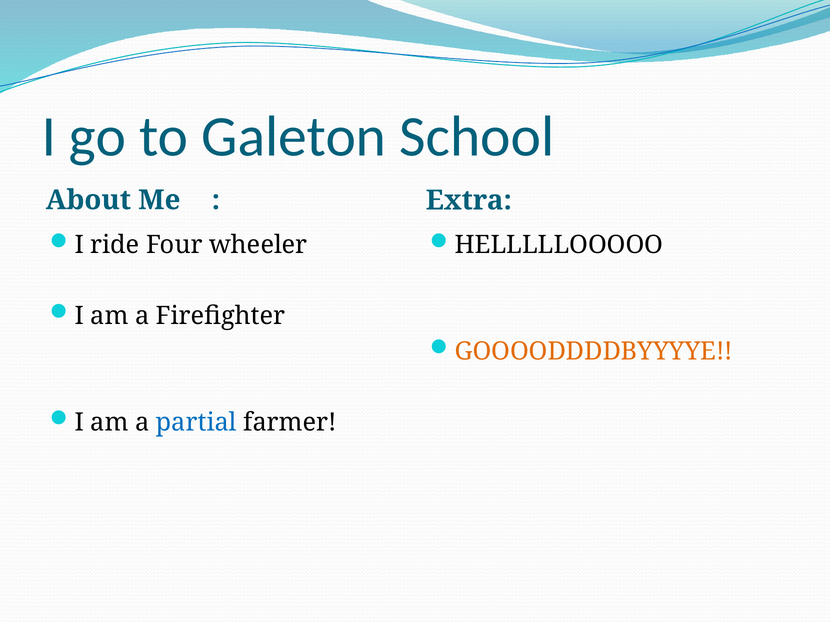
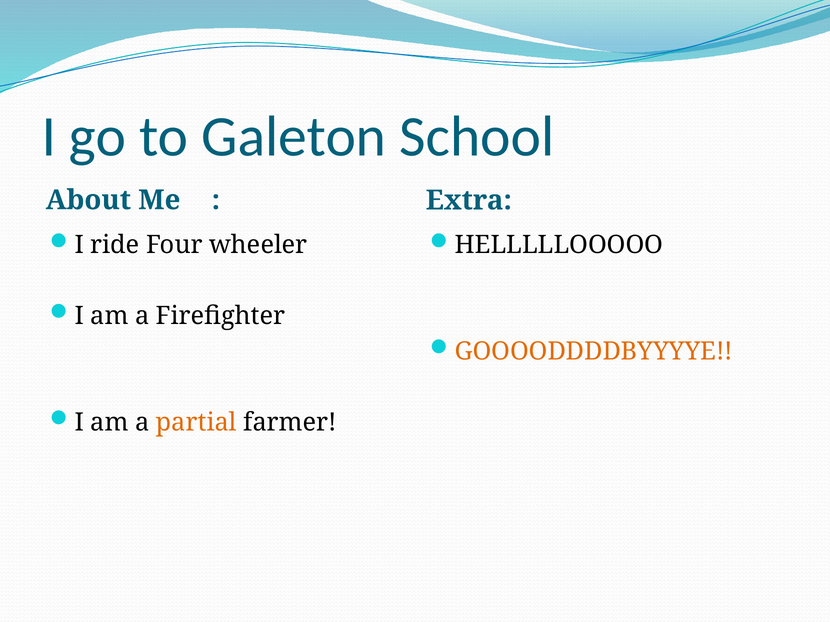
partial colour: blue -> orange (196, 423)
